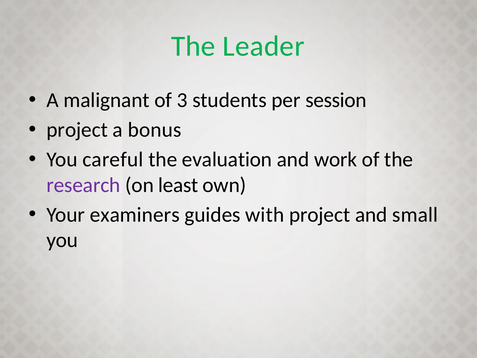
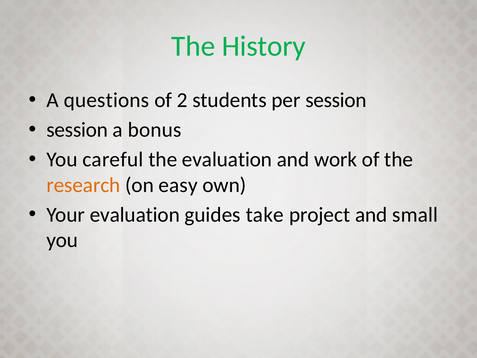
Leader: Leader -> History (264, 46)
malignant: malignant -> questions (106, 100)
3: 3 -> 2 (182, 100)
project: project -> session (77, 130)
research colour: purple -> orange (83, 185)
least: least -> easy (178, 185)
Your examiners: examiners -> evaluation (135, 215)
with: with -> take (265, 215)
